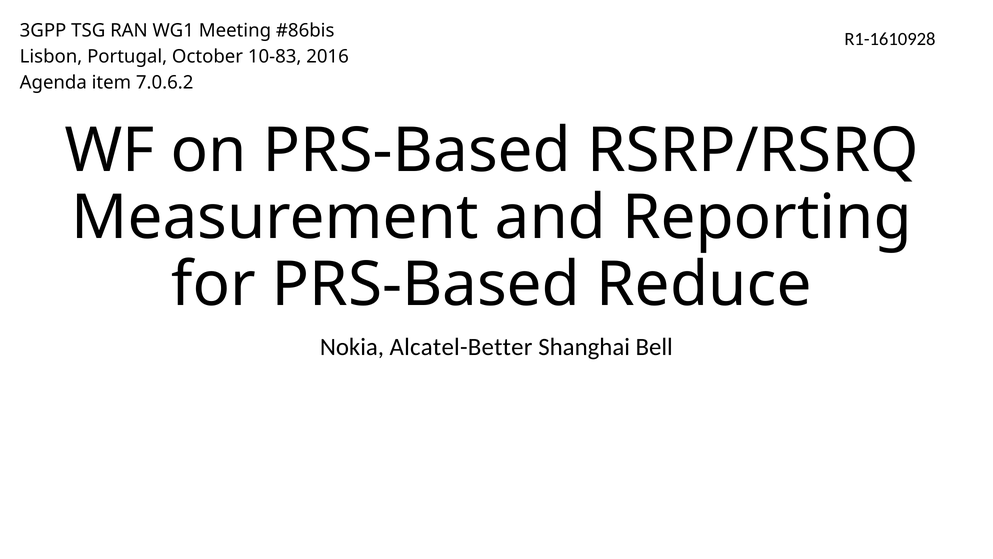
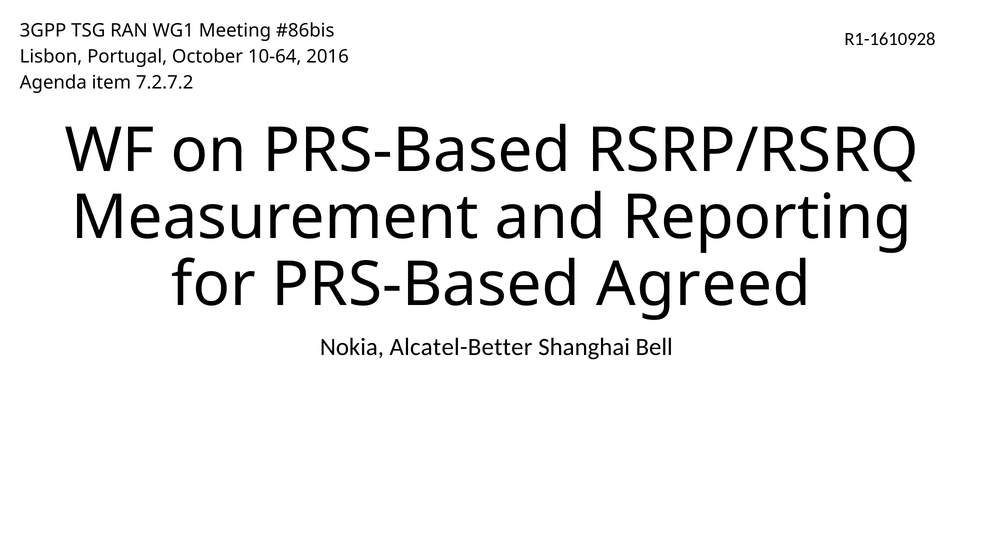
10-83: 10-83 -> 10-64 (275, 56)
7.0.6.2: 7.0.6.2 -> 7.2.7.2 (165, 82)
Reduce: Reduce -> Agreed (704, 285)
